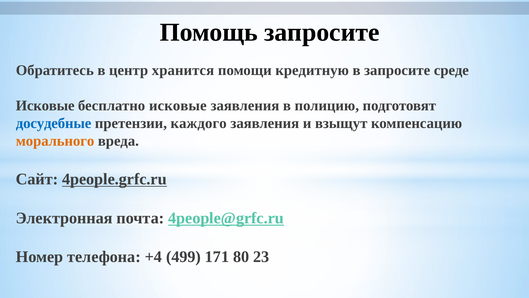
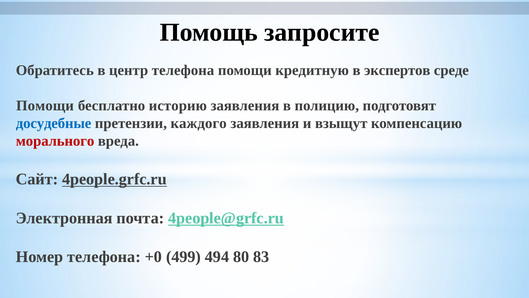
центр хранится: хранится -> телефона (183, 70)
в запросите: запросите -> экспертов (397, 70)
Исковые: Исковые -> Помощи (45, 106)
бесплатно исковые: исковые -> историю (178, 106)
морального colour: orange -> red (55, 141)
+4: +4 -> +0 (153, 256)
171: 171 -> 494 (217, 256)
23: 23 -> 83 (261, 256)
